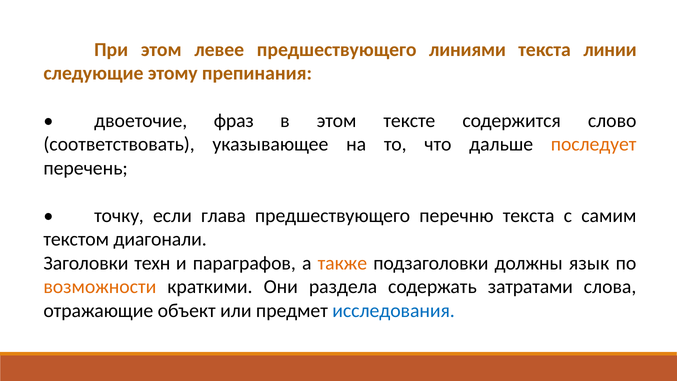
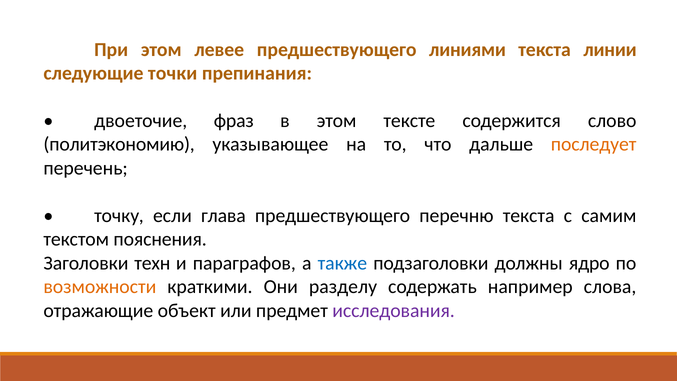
этому: этому -> точки (173, 73)
соответствовать: соответствовать -> политэкономию (119, 144)
диагонали: диагонали -> пояснения (160, 239)
также colour: orange -> blue (342, 263)
язык: язык -> ядро (589, 263)
раздела: раздела -> разделу (343, 287)
затратами: затратами -> например (530, 287)
исследования colour: blue -> purple (394, 310)
